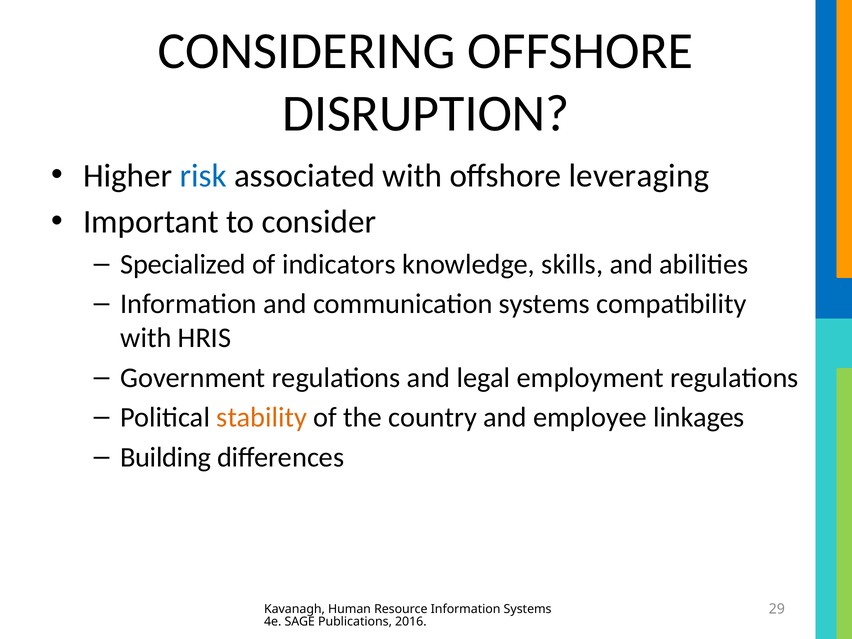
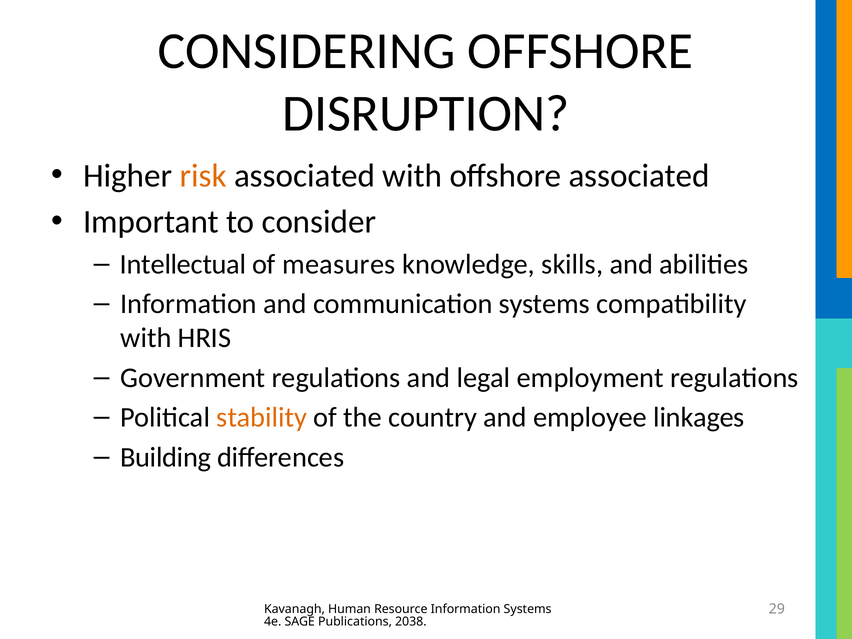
risk colour: blue -> orange (203, 176)
offshore leveraging: leveraging -> associated (639, 176)
Specialized: Specialized -> Intellectual (183, 264)
indicators: indicators -> measures (339, 264)
2016: 2016 -> 2038 (411, 622)
